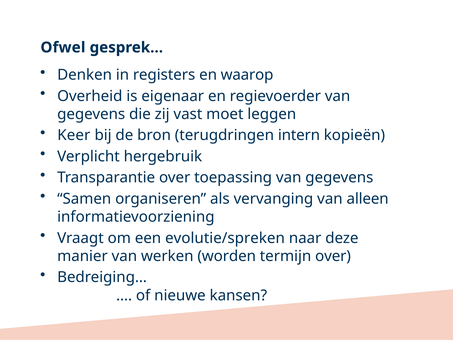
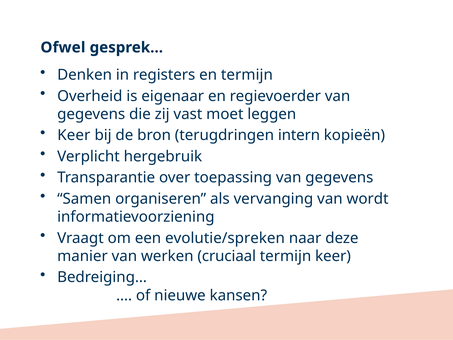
en waarop: waarop -> termijn (247, 75)
alleen: alleen -> wordt (368, 199)
worden: worden -> cruciaal (227, 256)
termijn over: over -> keer (333, 256)
